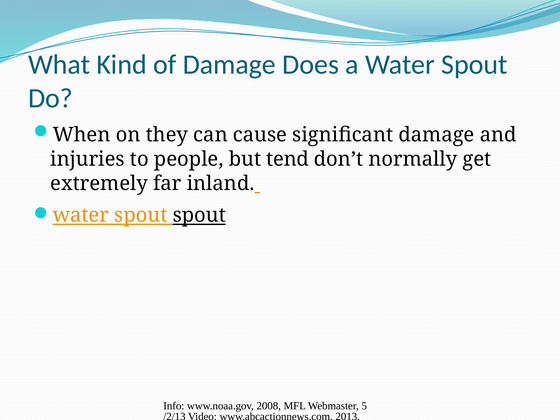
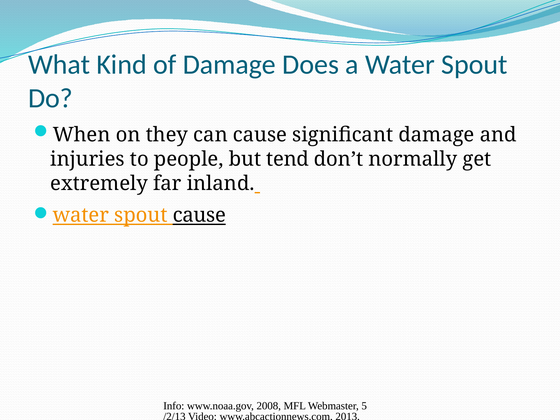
spout spout: spout -> cause (199, 215)
